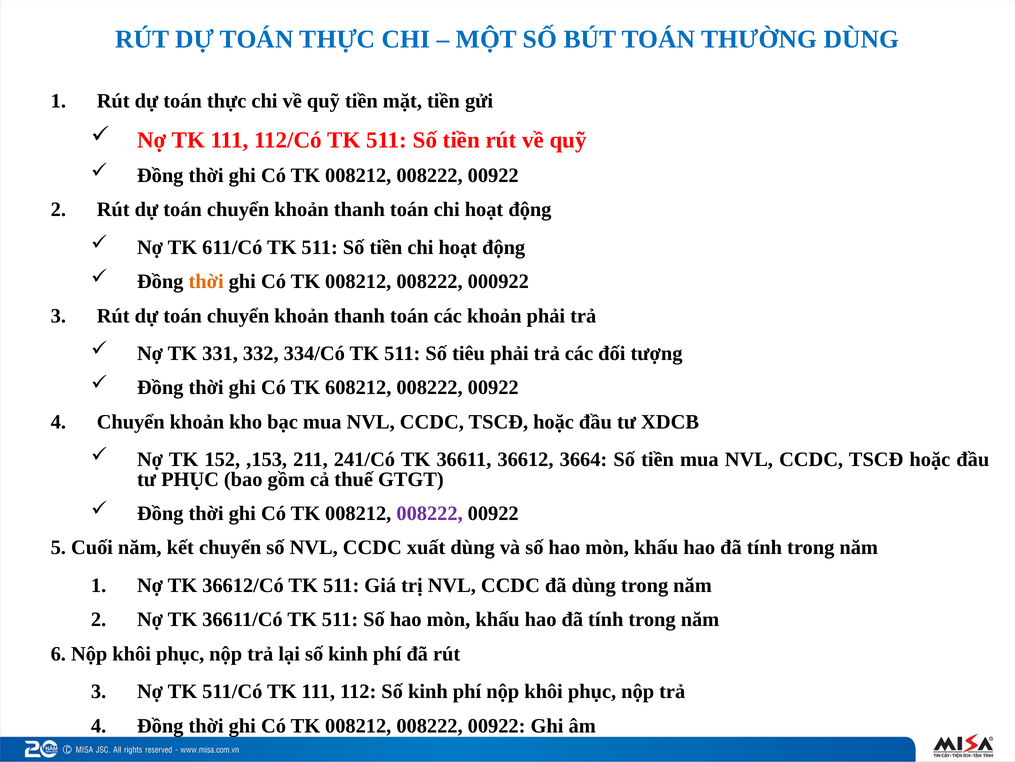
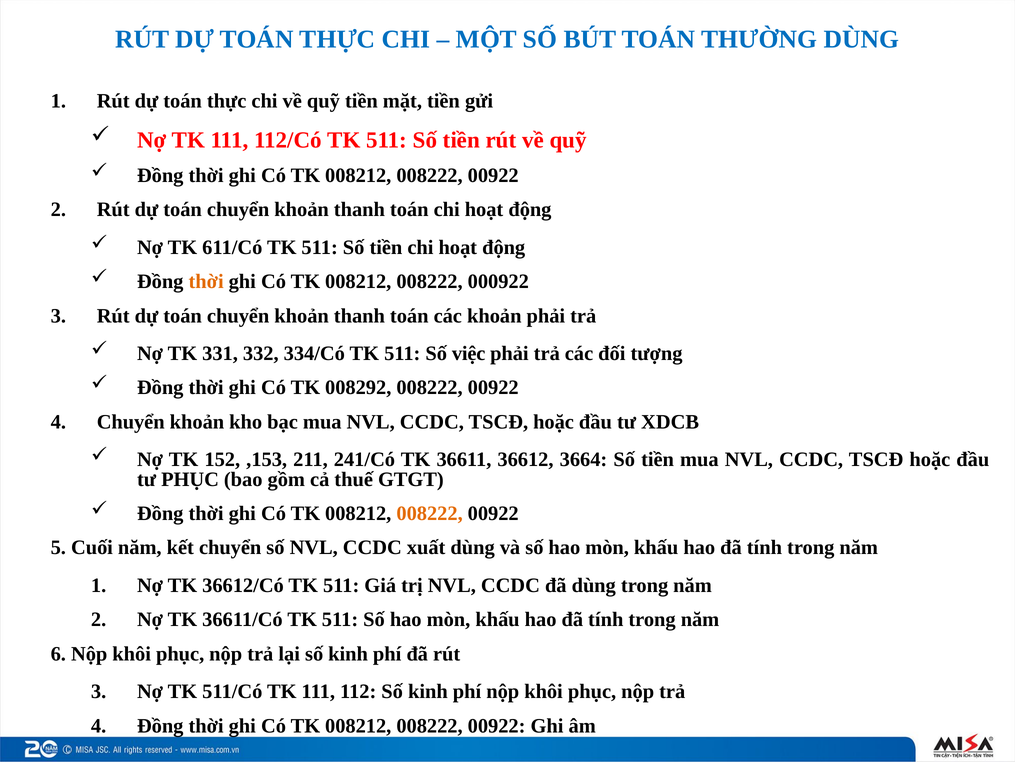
tiêu: tiêu -> việc (469, 353)
608212: 608212 -> 008292 (358, 388)
008222 colour: purple -> orange (430, 513)
